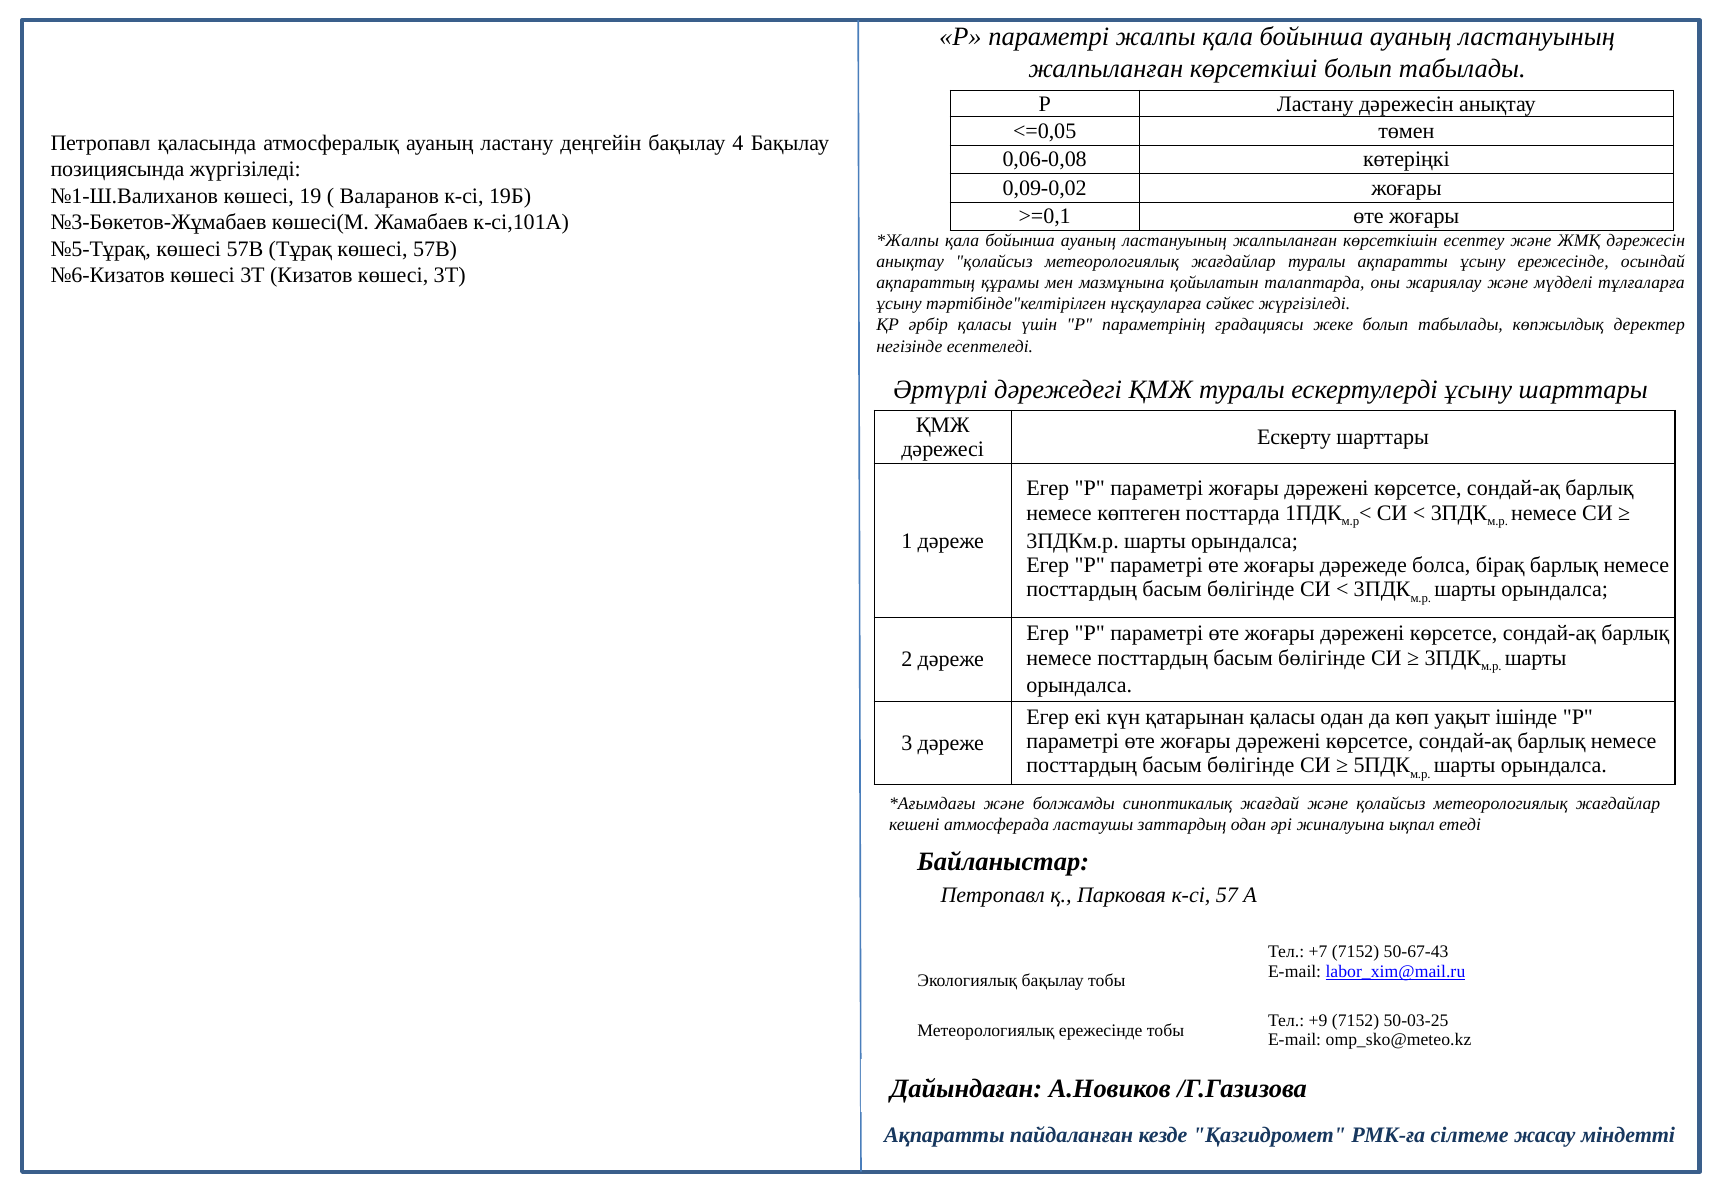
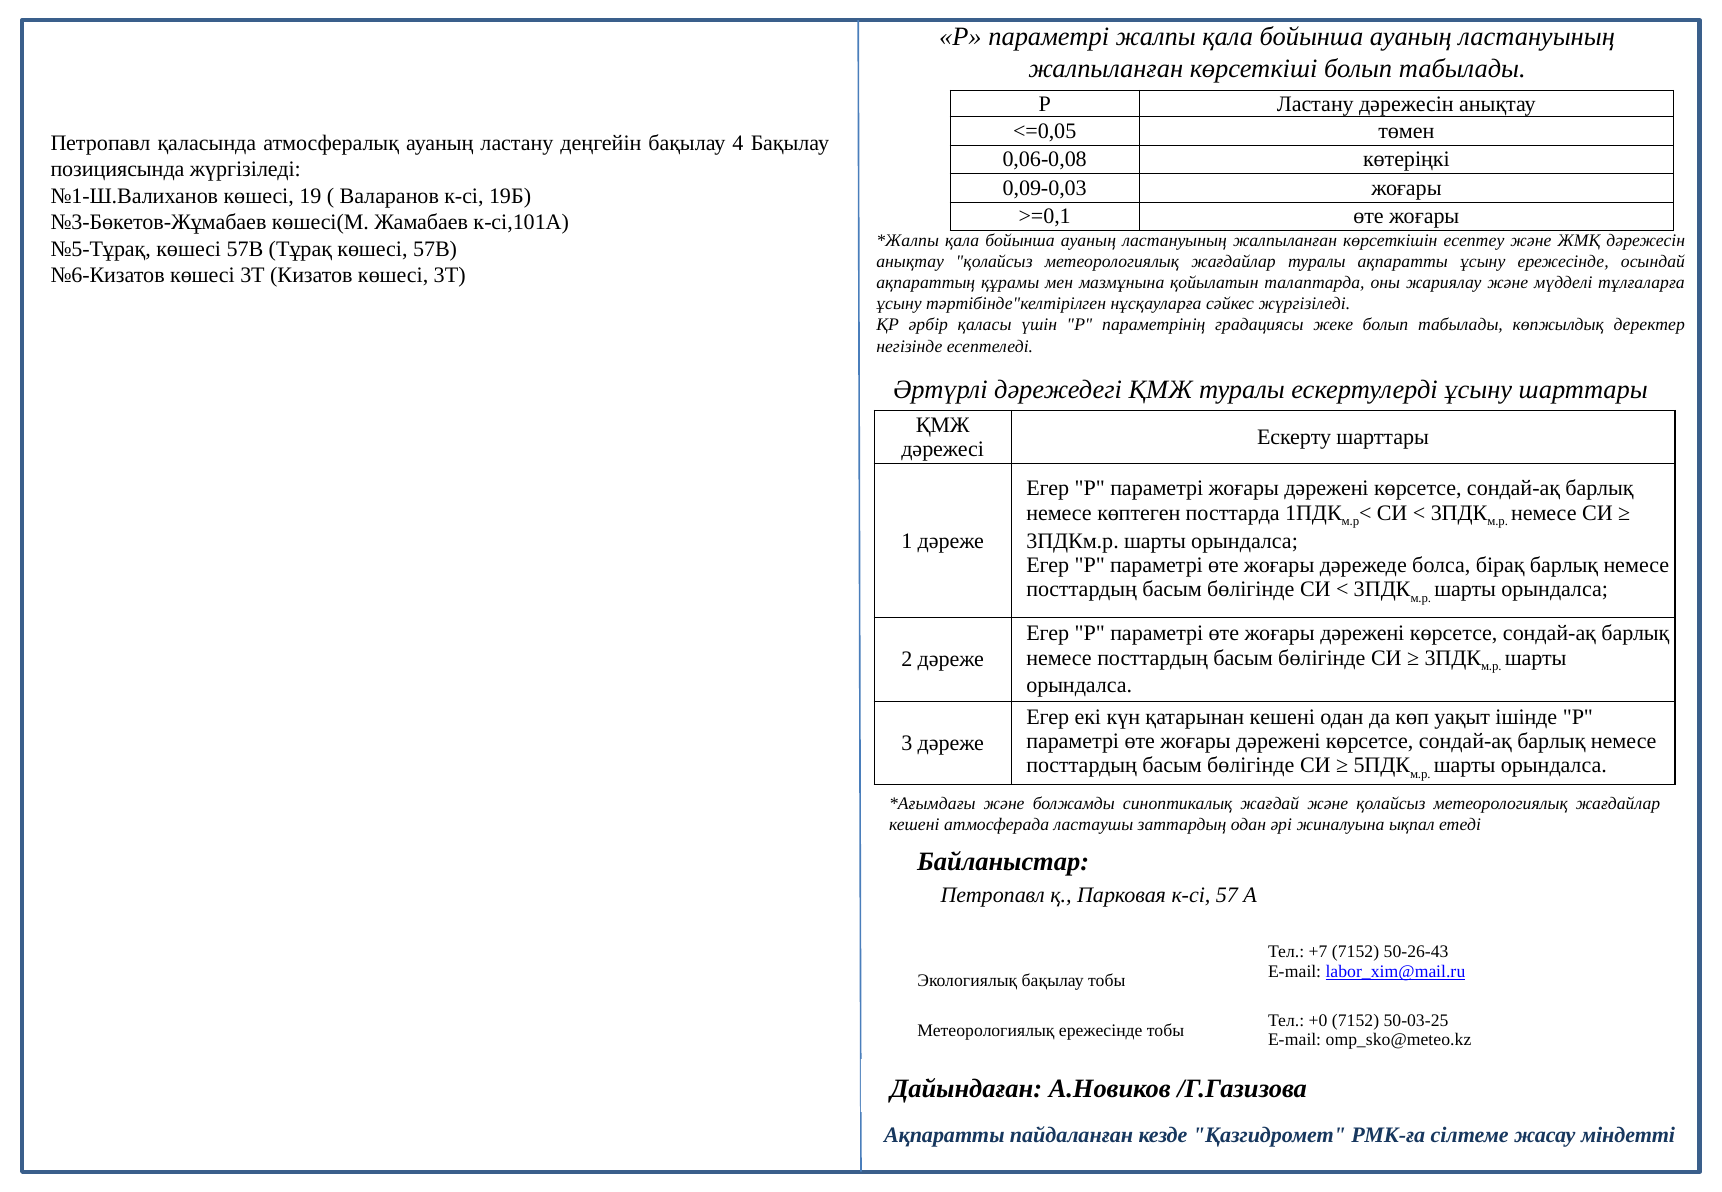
0,09-0,02: 0,09-0,02 -> 0,09-0,03 (1045, 188)
қатарынан қаласы: қаласы -> кешені (1282, 717)
50-67-43: 50-67-43 -> 50-26-43 (1416, 952)
+9: +9 -> +0 (1318, 1021)
